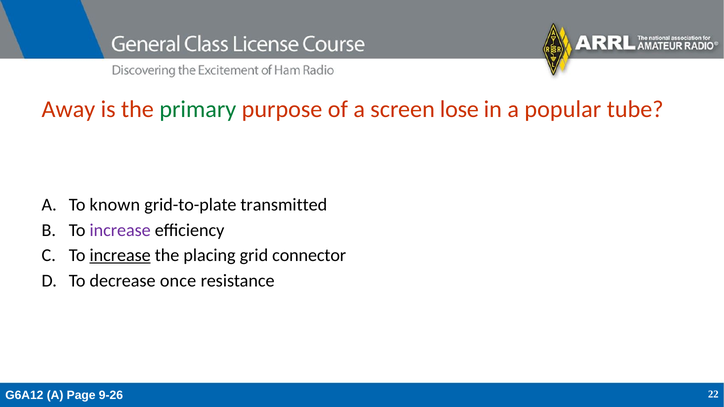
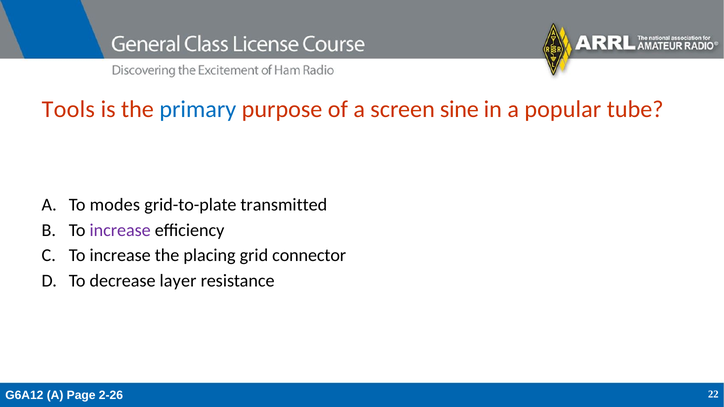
Away: Away -> Tools (68, 109)
primary colour: green -> blue (198, 109)
lose: lose -> sine (459, 109)
known: known -> modes (115, 205)
increase underline: present -> none (120, 256)
once: once -> layer (178, 281)
9-26: 9-26 -> 2-26 (111, 395)
